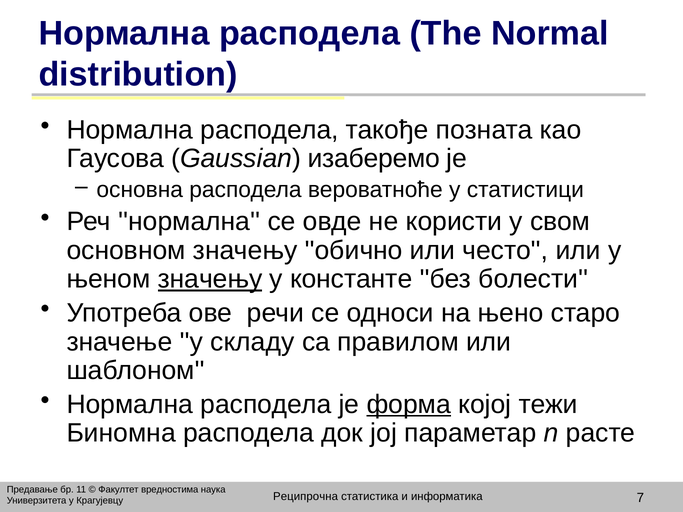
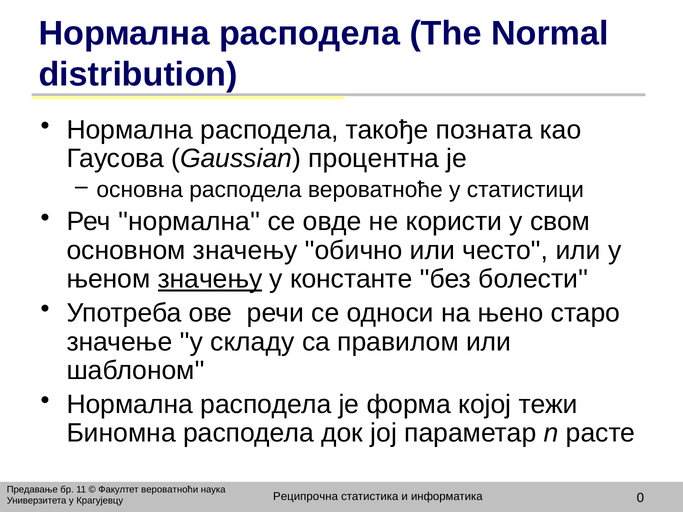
изаберемо: изаберемо -> процентна (374, 159)
форма underline: present -> none (409, 405)
вредностима: вредностима -> вероватноћи (170, 490)
7: 7 -> 0 (640, 498)
